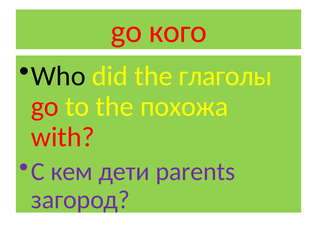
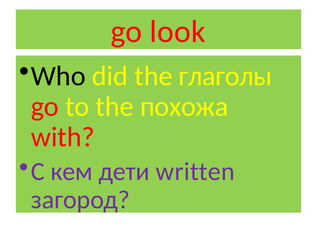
кого: кого -> look (178, 32)
parents: parents -> written (195, 171)
